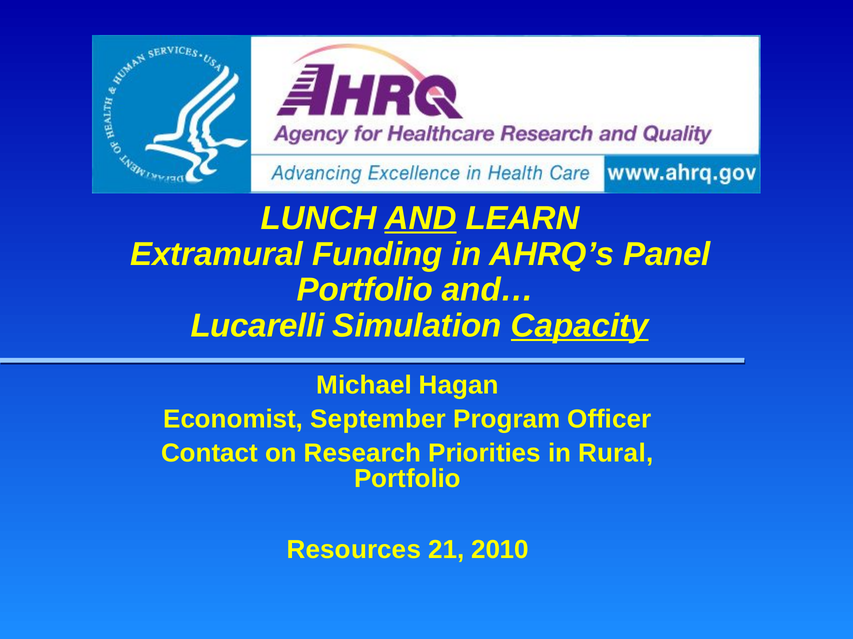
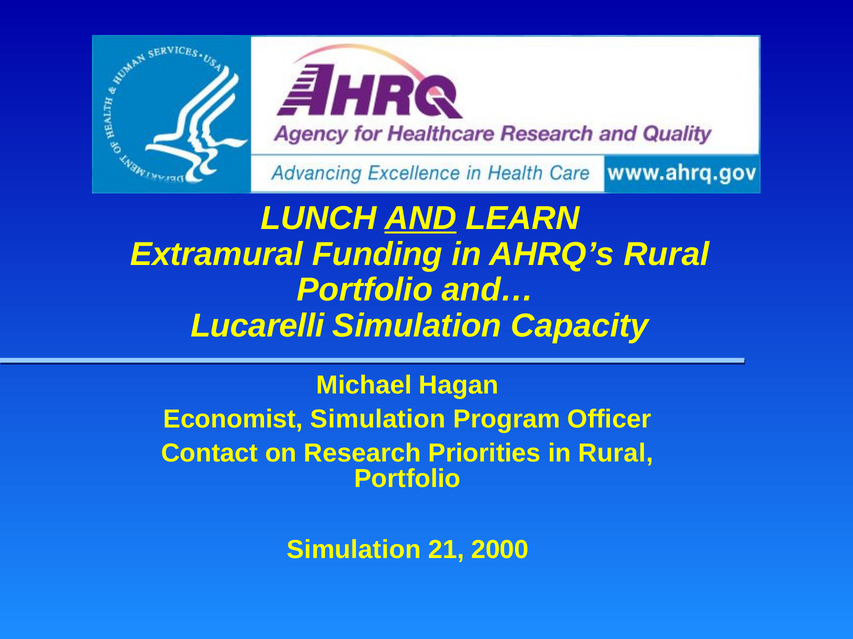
AHRQ’s Panel: Panel -> Rural (667, 254)
Capacity underline: present -> none (580, 326)
Economist September: September -> Simulation (378, 420)
Resources: Resources -> Simulation (354, 551)
2010: 2010 -> 2000 (500, 551)
